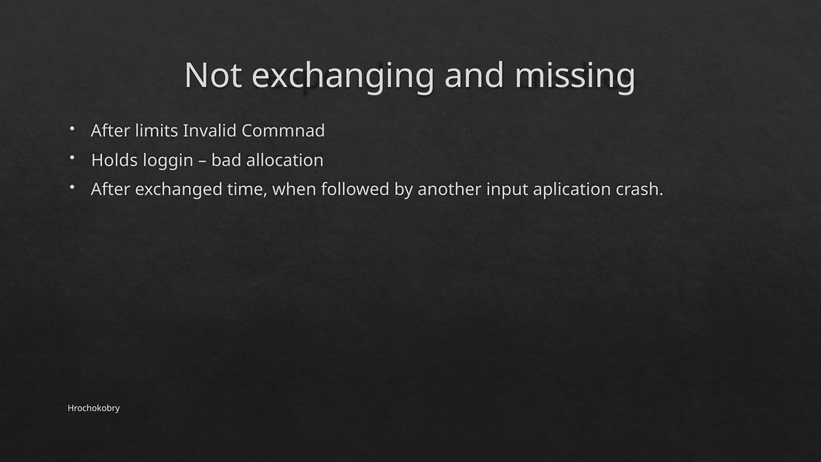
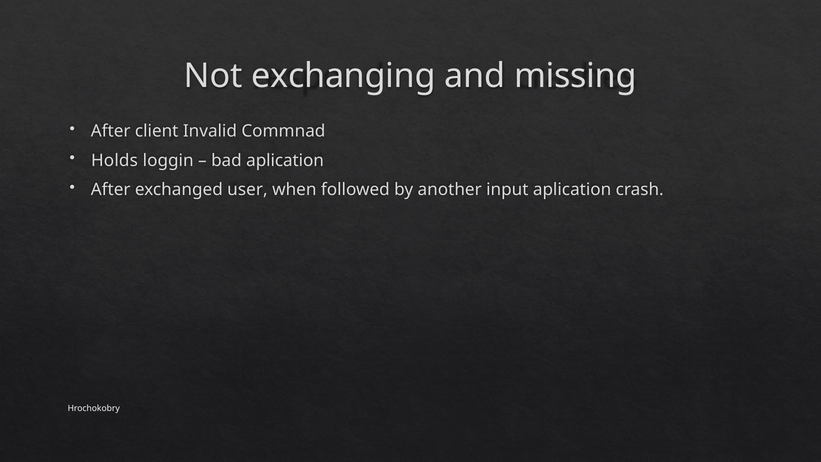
limits: limits -> client (157, 131)
bad allocation: allocation -> aplication (285, 160)
time: time -> user (247, 189)
